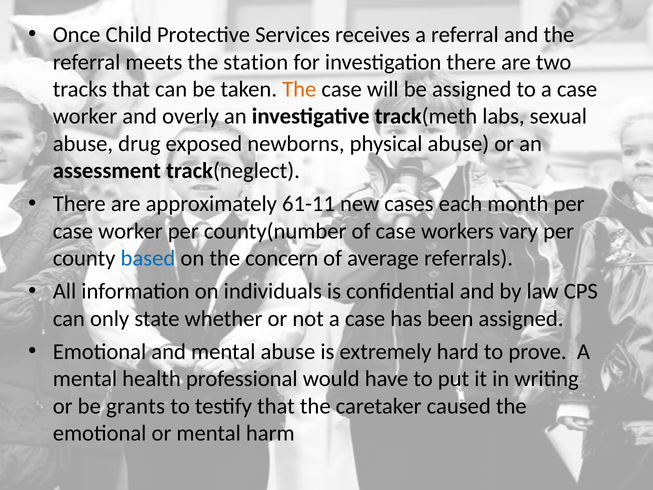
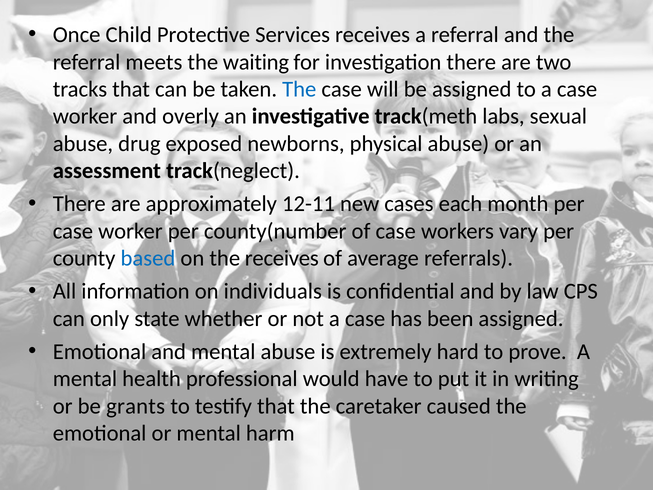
station: station -> waiting (256, 62)
The colour: orange -> blue (299, 89)
61-11: 61-11 -> 12-11 (308, 204)
the concern: concern -> receives (282, 258)
